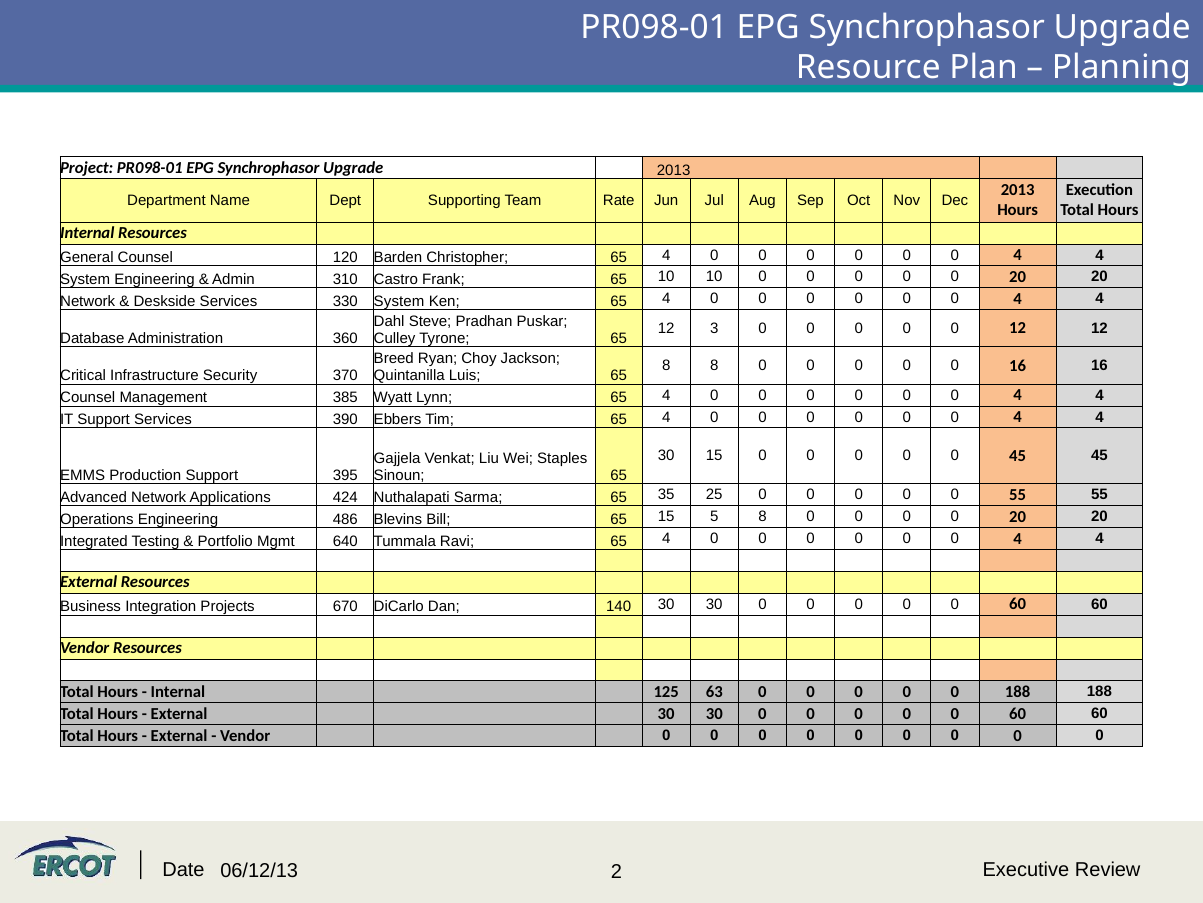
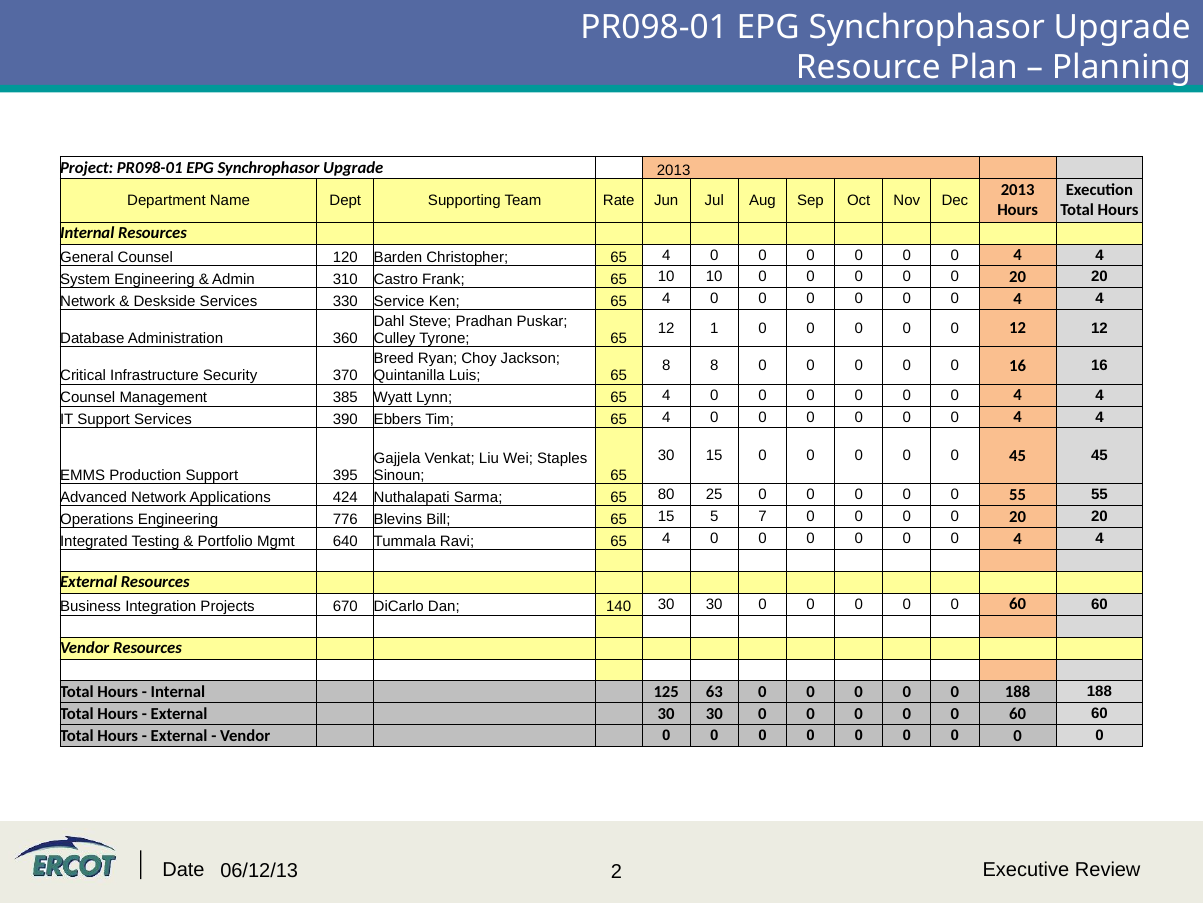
330 System: System -> Service (399, 301)
3: 3 -> 1 (714, 328)
35: 35 -> 80 (666, 494)
486: 486 -> 776 (345, 519)
5 8: 8 -> 7 (762, 516)
